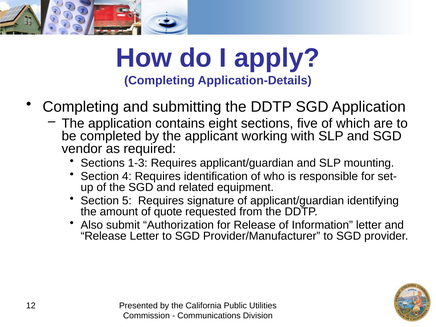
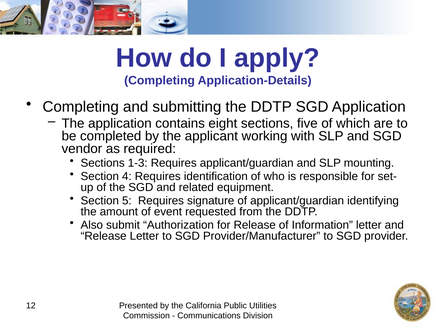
quote: quote -> event (168, 212)
